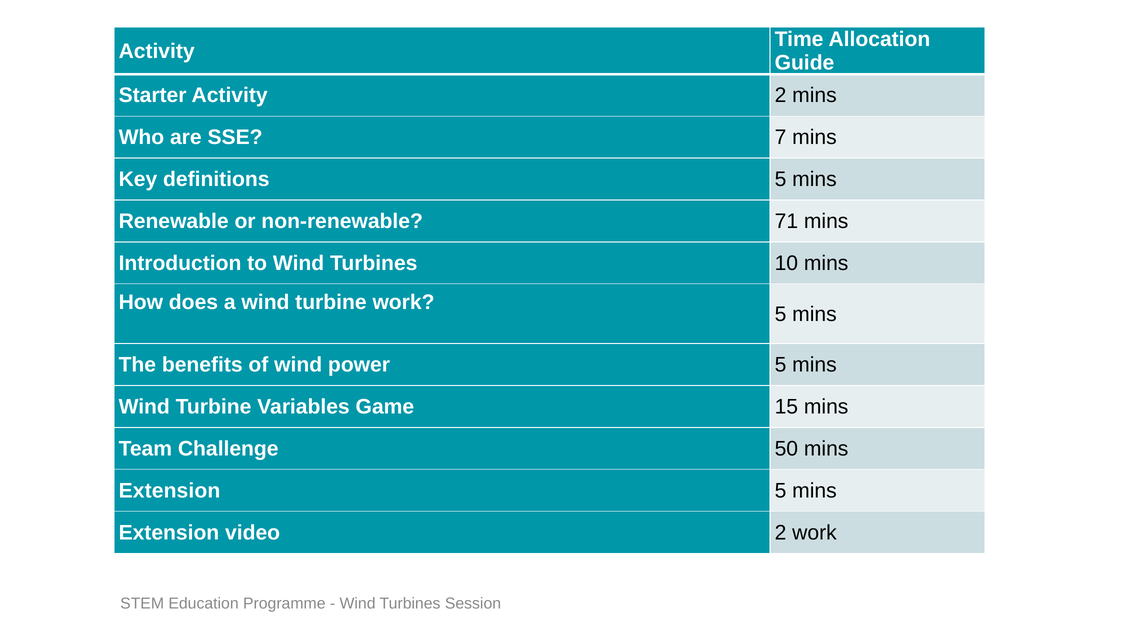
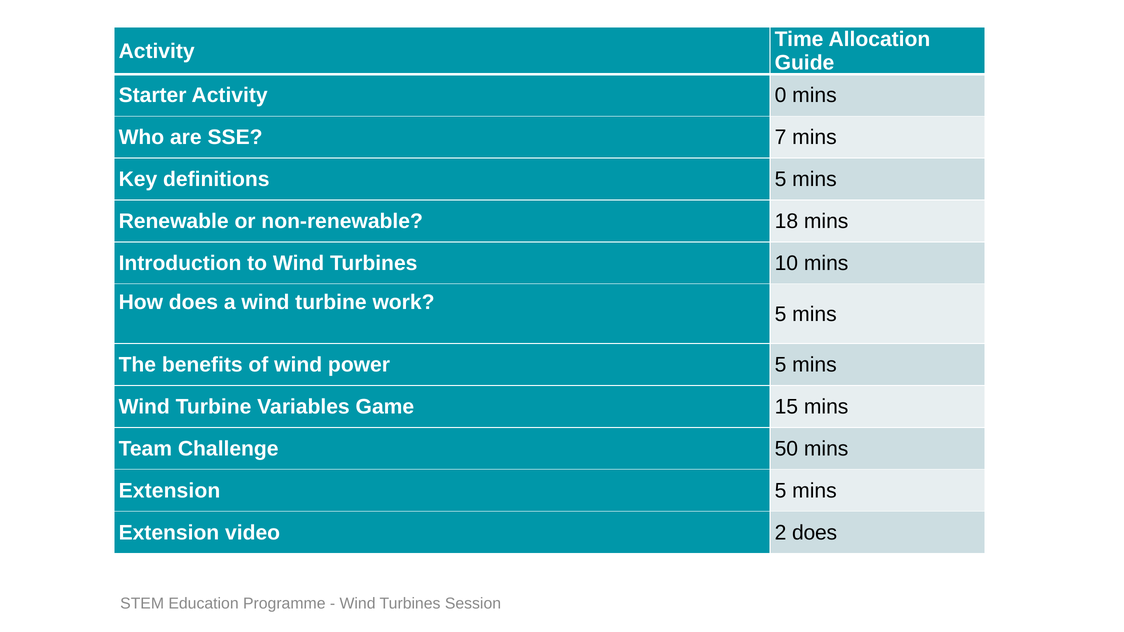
Activity 2: 2 -> 0 (781, 96)
71: 71 -> 18 (786, 221)
2 work: work -> does (815, 533)
